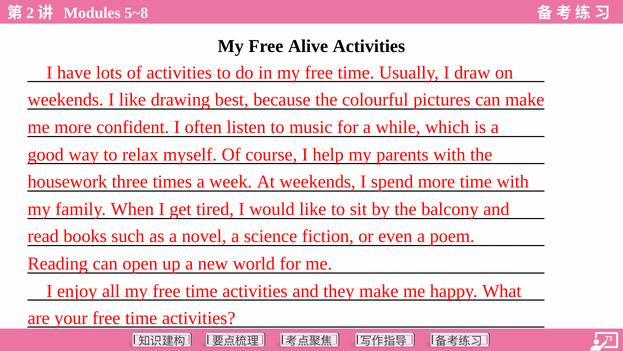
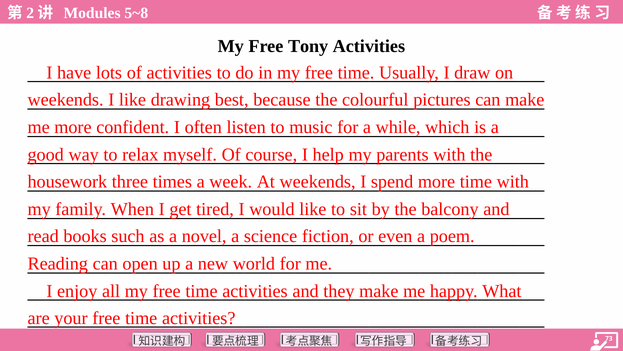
Alive: Alive -> Tony (308, 46)
